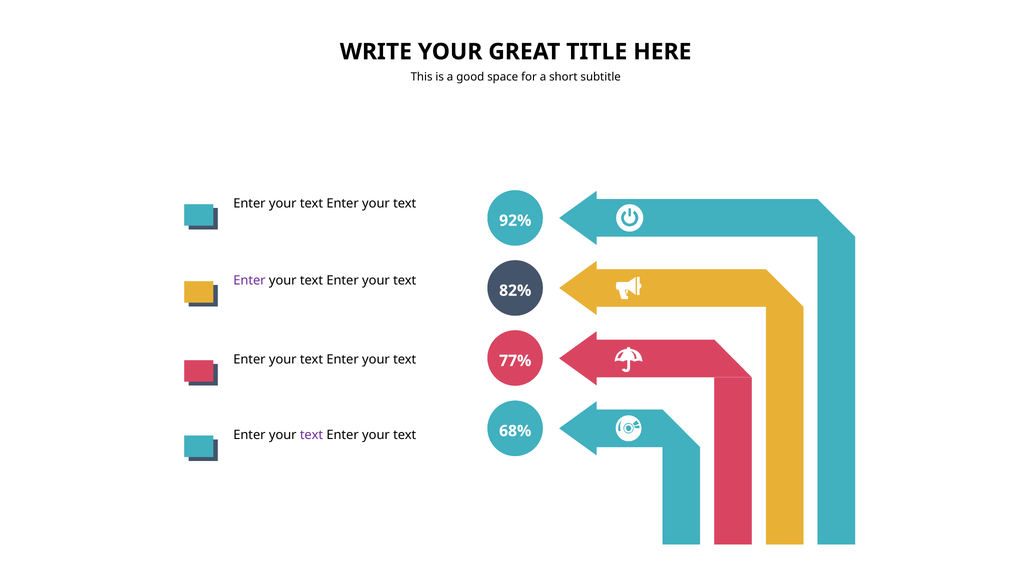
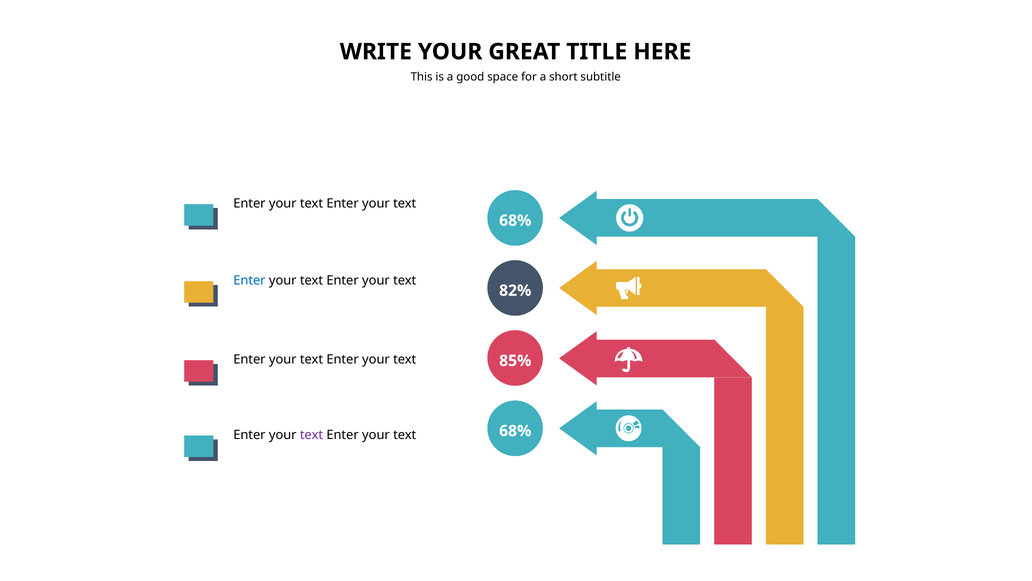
92%: 92% -> 68% (515, 220)
Enter colour: purple -> blue (249, 280)
77%: 77% -> 85% (515, 361)
